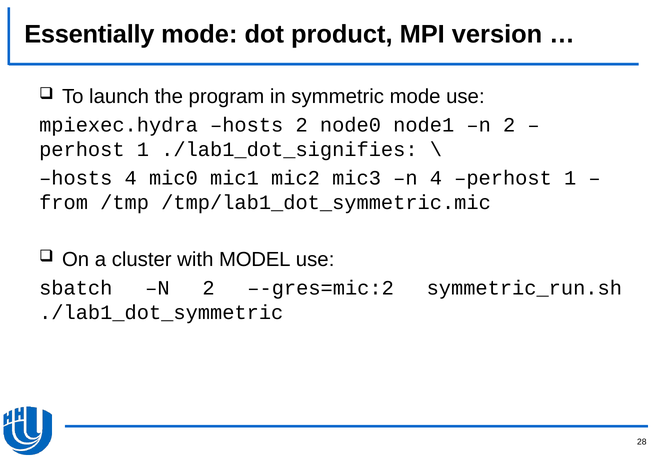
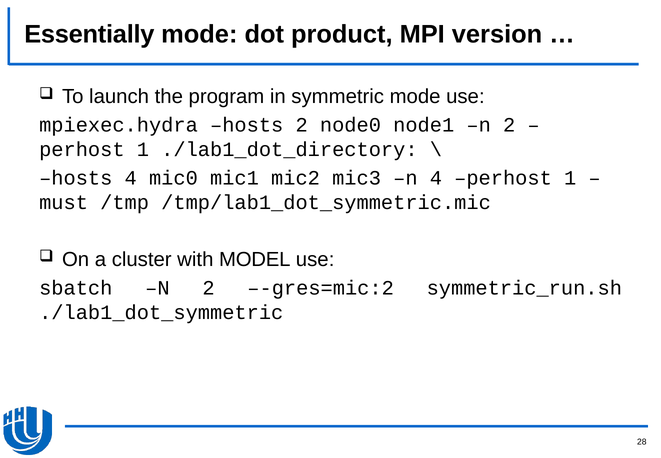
./lab1_dot_signifies: ./lab1_dot_signifies -> ./lab1_dot_directory (289, 149)
from: from -> must (64, 202)
